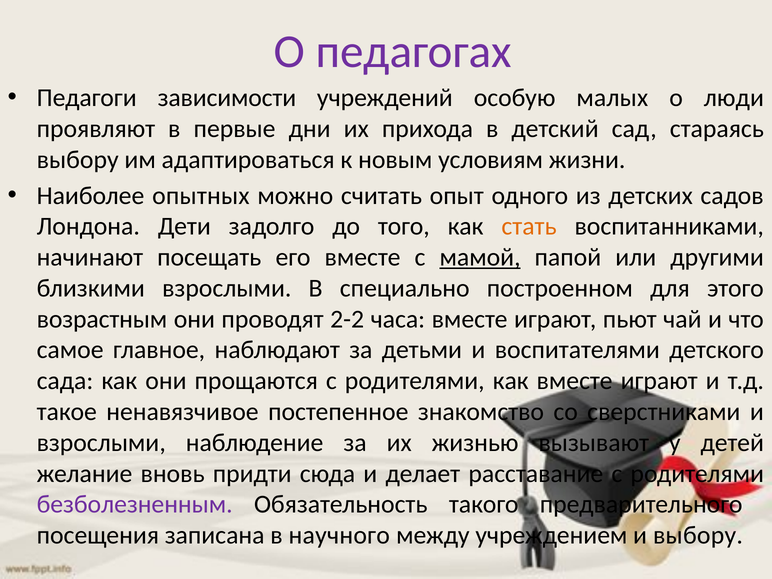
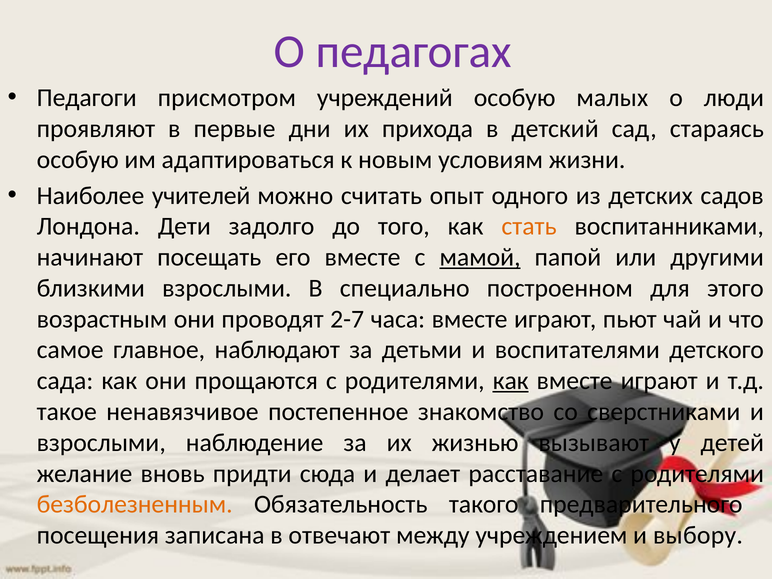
зависимости: зависимости -> присмотром (227, 98)
выбору: выбору -> особую (78, 160)
опытных: опытных -> учителей (201, 196)
2-2: 2-2 -> 2-7 (347, 319)
как underline: none -> present (511, 381)
безболезненным colour: purple -> orange (135, 504)
научного: научного -> отвечают (339, 535)
